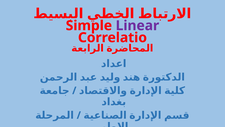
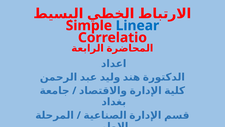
Linear colour: purple -> blue (137, 26)
